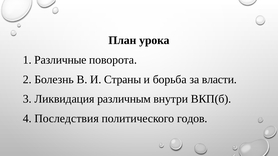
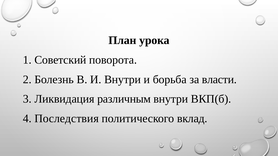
Различные: Различные -> Советский (60, 60)
И Страны: Страны -> Внутри (123, 80)
годов: годов -> вклад (192, 119)
